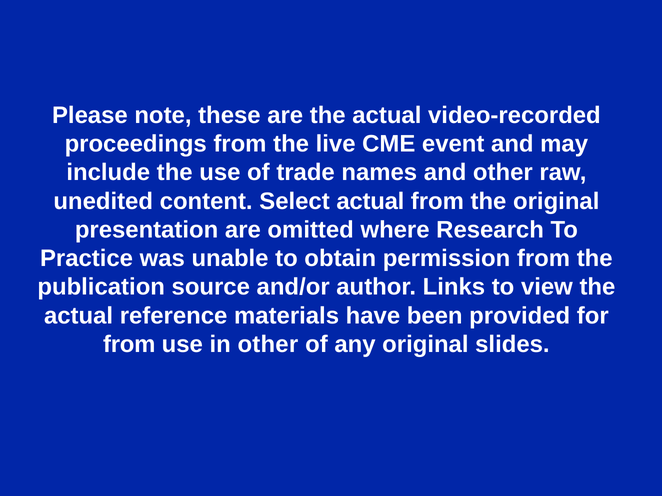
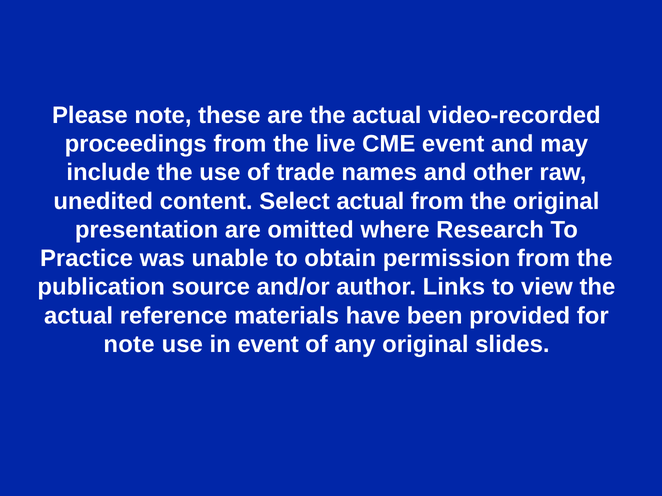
from: from -> note (129, 345)
in other: other -> event (268, 345)
